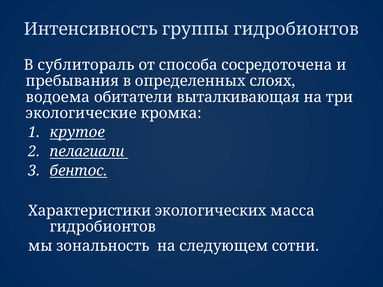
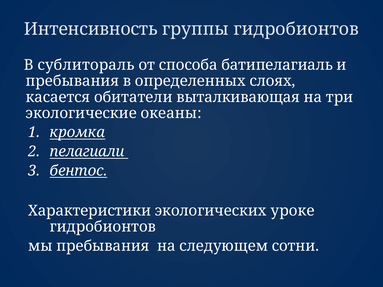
сосредоточена: сосредоточена -> батипелагиаль (277, 65)
водоема: водоема -> касается (58, 97)
кромка: кромка -> океаны (171, 113)
крутое: крутое -> кромка (77, 132)
масса: масса -> уроке (293, 211)
мы зональность: зональность -> пребывания (103, 246)
